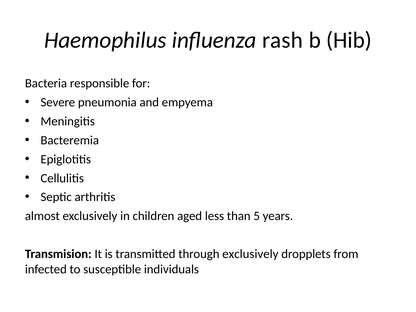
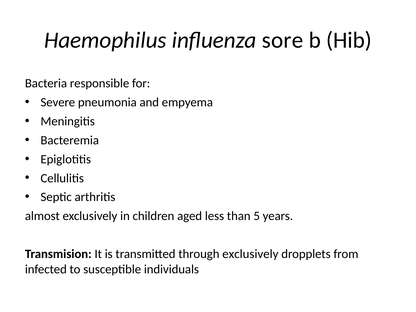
rash: rash -> sore (283, 40)
